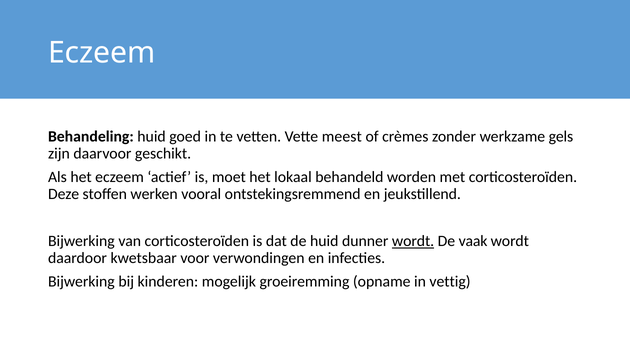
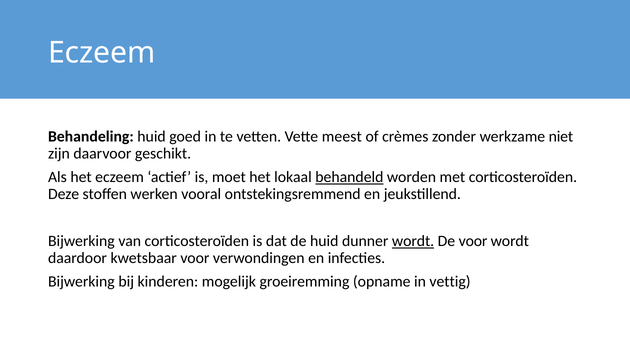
gels: gels -> niet (561, 137)
behandeld underline: none -> present (349, 177)
De vaak: vaak -> voor (473, 241)
